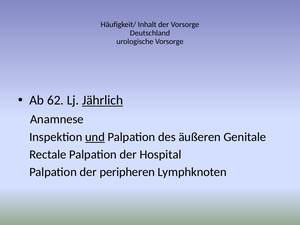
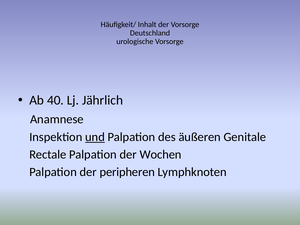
62: 62 -> 40 (55, 100)
Jährlich underline: present -> none (103, 100)
Hospital: Hospital -> Wochen (160, 154)
